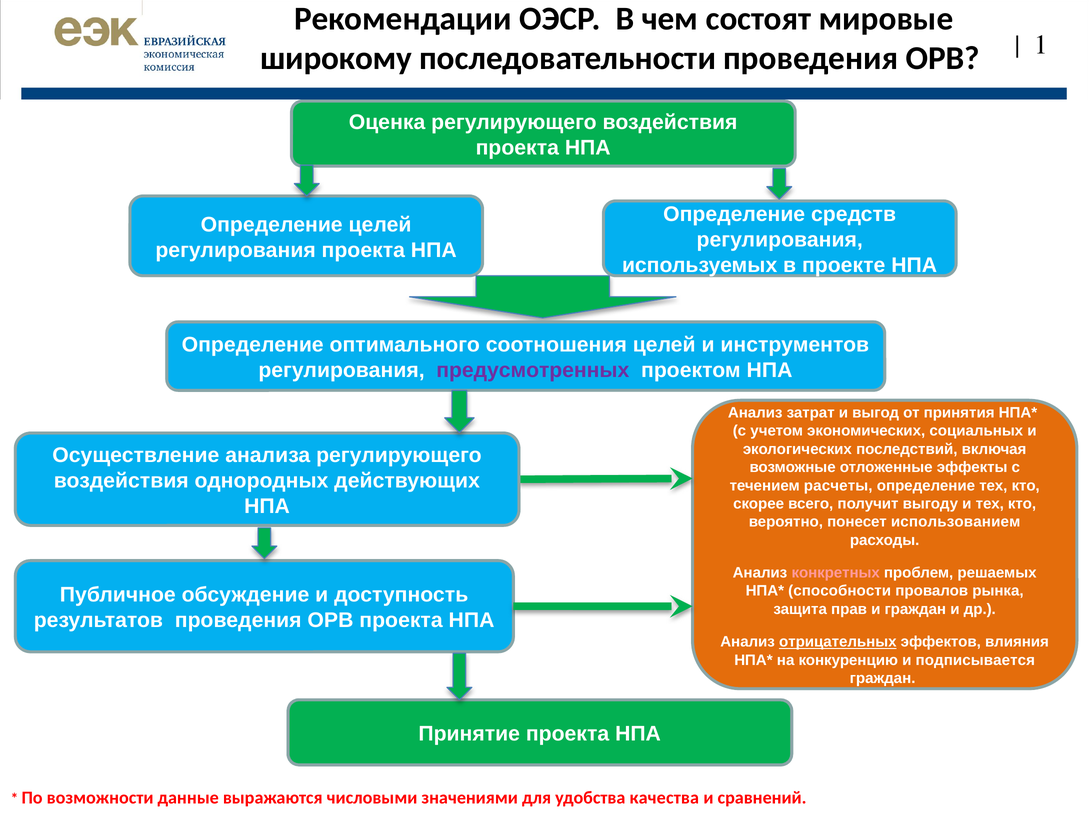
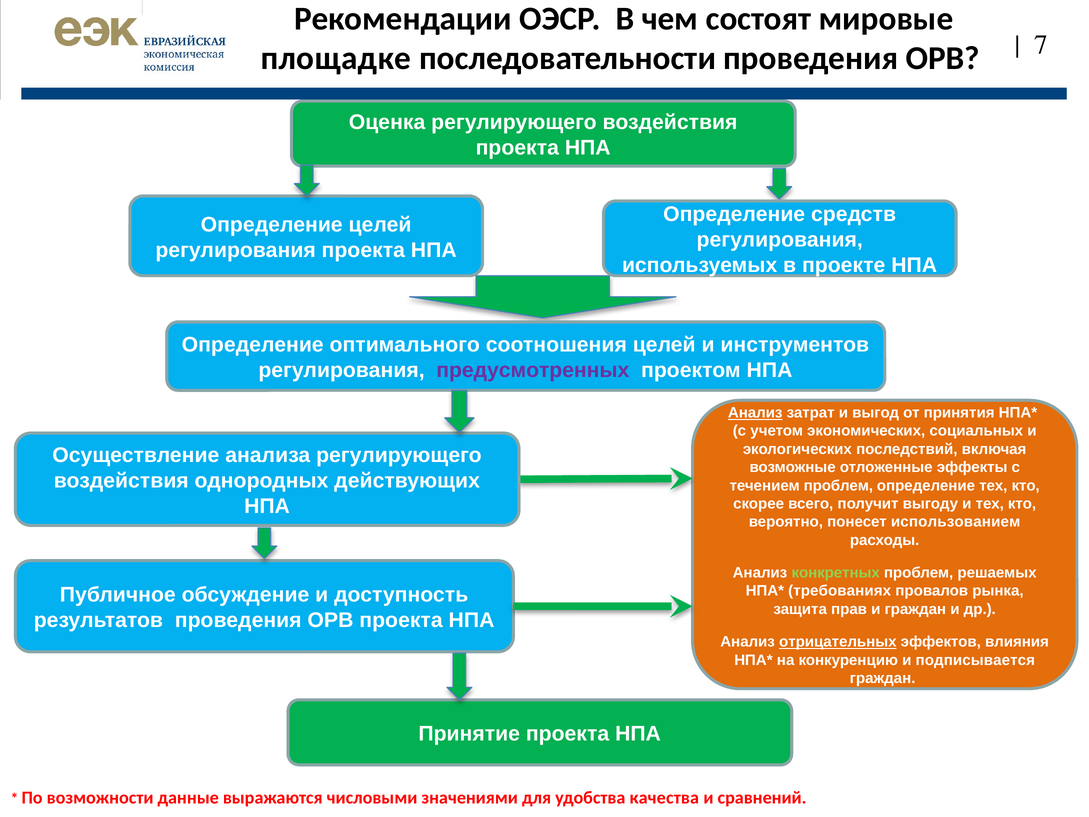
1: 1 -> 7 (1041, 45)
широкому: широкому -> площадке (336, 58)
Анализ underline: none -> present (755, 413)
течением расчеты: расчеты -> проблем (838, 485)
конкретных colour: pink -> light green (836, 573)
способности: способности -> требованиях (840, 591)
